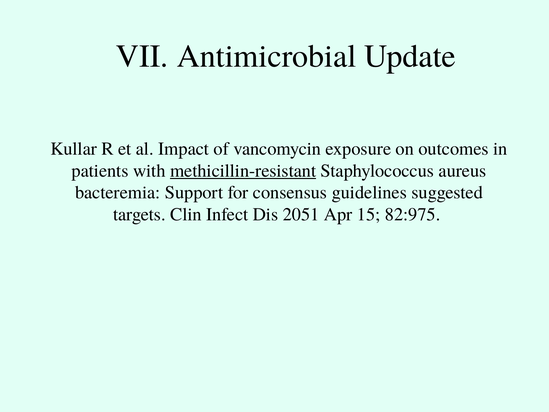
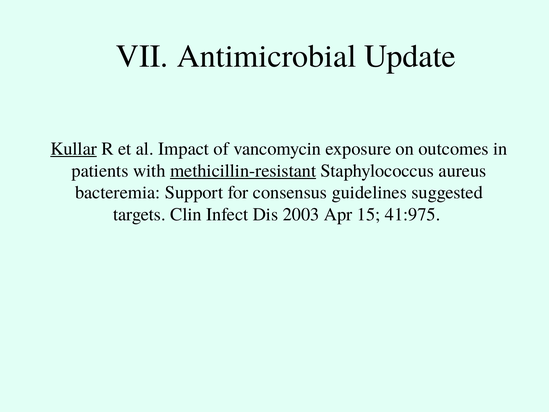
Kullar underline: none -> present (74, 149)
2051: 2051 -> 2003 (301, 214)
82:975: 82:975 -> 41:975 (413, 214)
